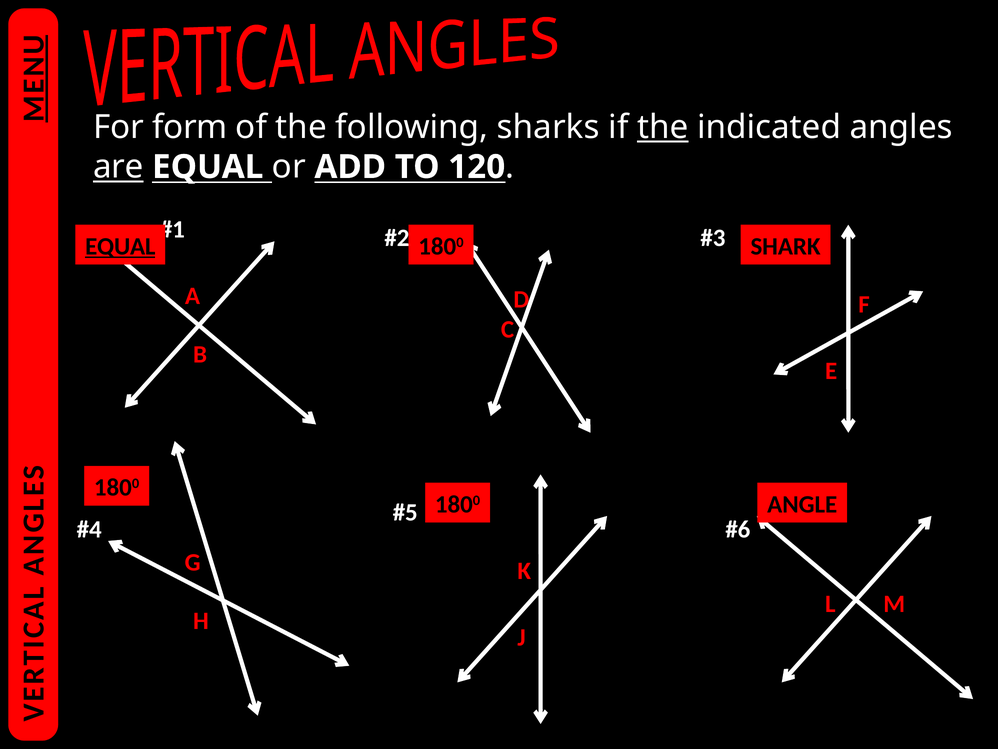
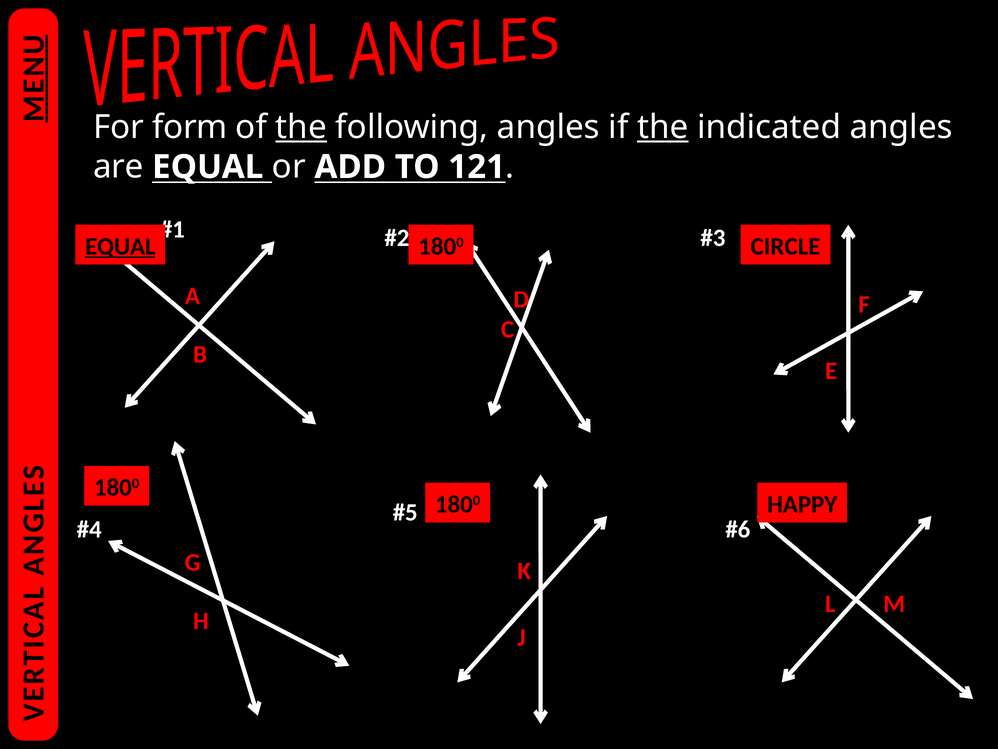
the underline: none -> present (301, 127)
following sharks: sharks -> angles (548, 127)
are underline: present -> none (118, 167)
120: 120 -> 121 (477, 167)
SHARK: SHARK -> CIRCLE (786, 246)
ANGLE: ANGLE -> HAPPY (802, 504)
